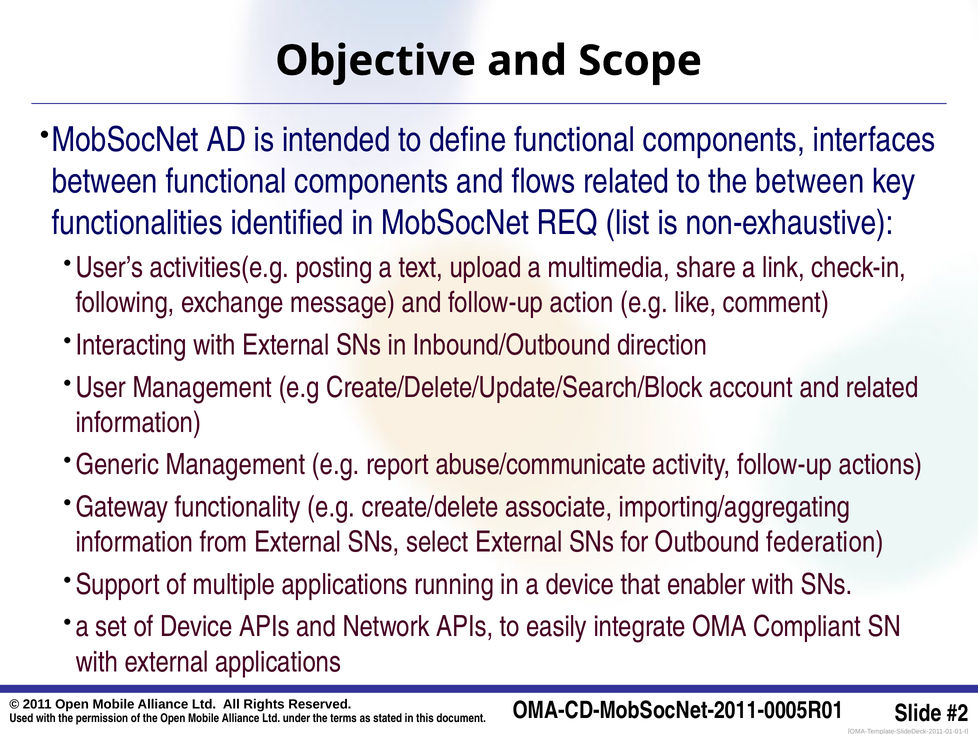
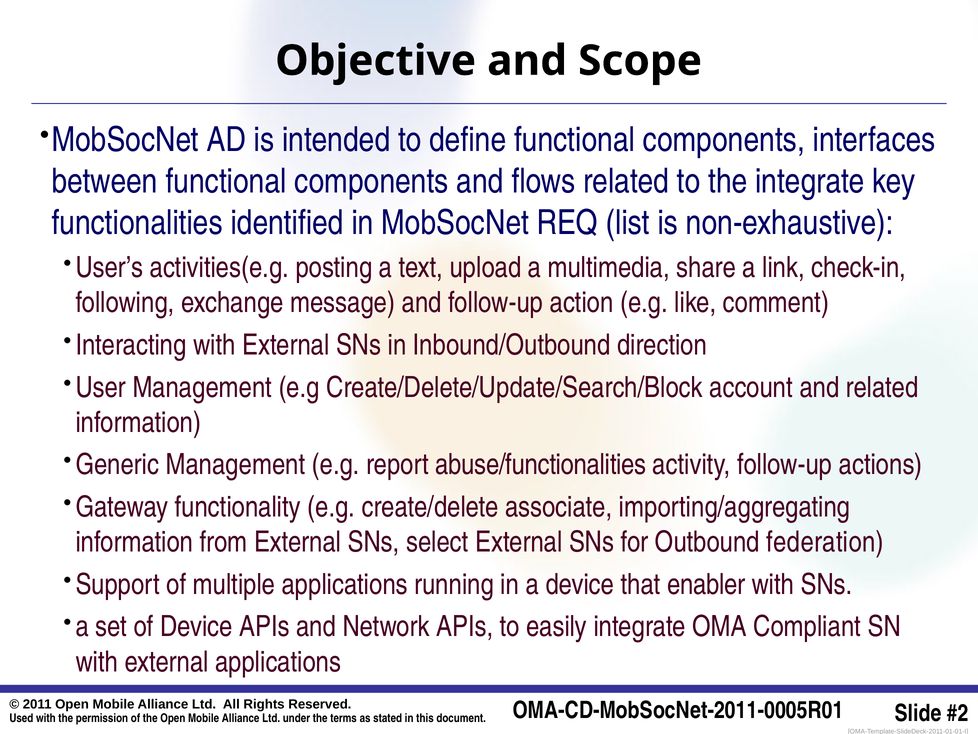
the between: between -> integrate (810, 181)
abuse/communicate: abuse/communicate -> abuse/functionalities (541, 465)
